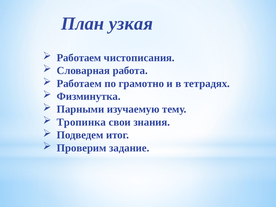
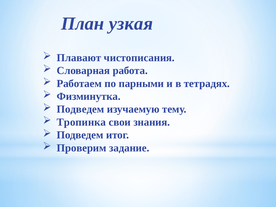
Работаем: Работаем -> Плавают (79, 58)
грамотно: грамотно -> парными (141, 83)
Парными: Парными -> Подведем (80, 109)
